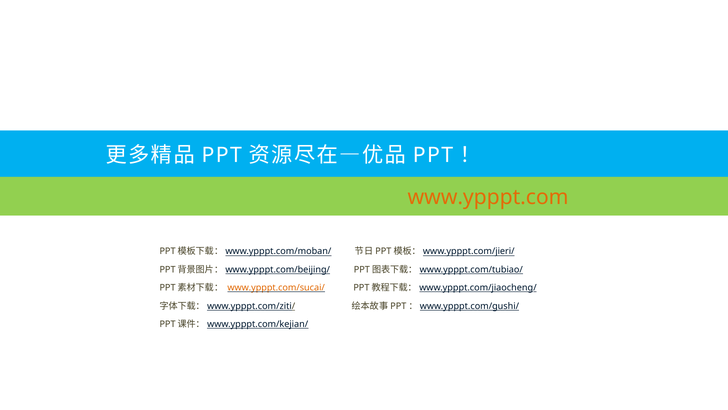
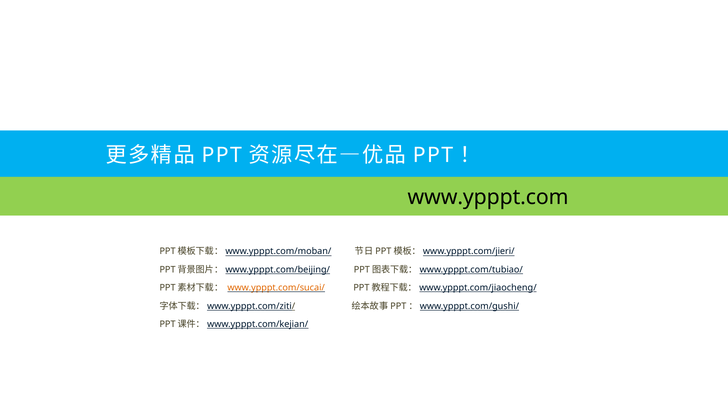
www.ypppt.com colour: orange -> black (488, 197)
